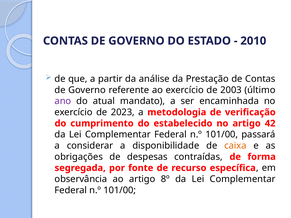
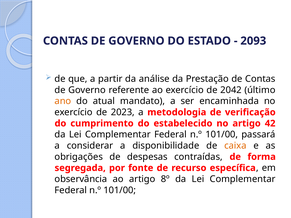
2010: 2010 -> 2093 (253, 41)
2003: 2003 -> 2042 (231, 90)
ano colour: purple -> orange (63, 101)
